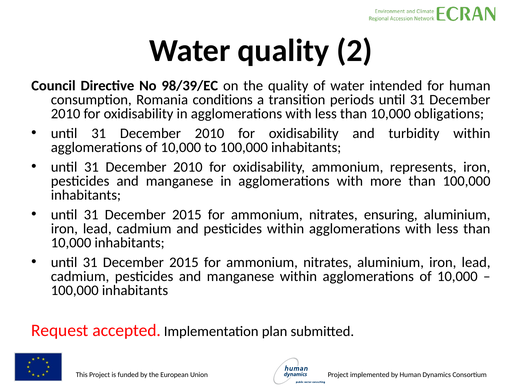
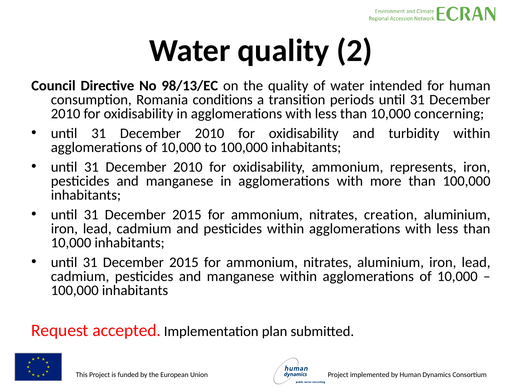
98/39/EC: 98/39/EC -> 98/13/EC (190, 86)
obligations: obligations -> concerning (449, 113)
ensuring: ensuring -> creation (391, 214)
